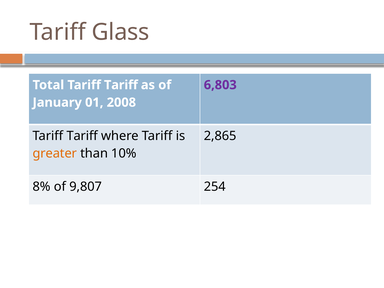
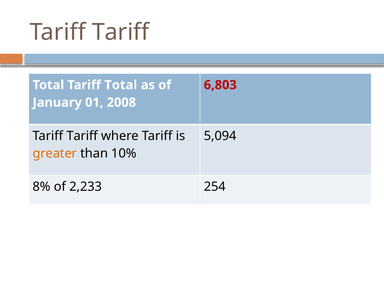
Glass: Glass -> Tariff (120, 32)
Total Tariff Tariff: Tariff -> Total (121, 85)
6,803 colour: purple -> red (220, 85)
2,865: 2,865 -> 5,094 (220, 136)
9,807: 9,807 -> 2,233 (86, 187)
